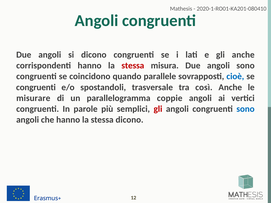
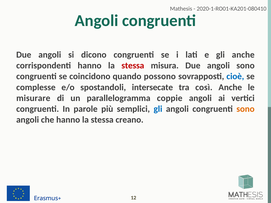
parallele: parallele -> possono (160, 76)
congruenti: congruenti -> complesse (36, 87)
trasversale: trasversale -> intersecate (152, 87)
gli colour: red -> blue (158, 109)
sono colour: blue -> orange (246, 109)
stessa dicono: dicono -> creano (130, 120)
